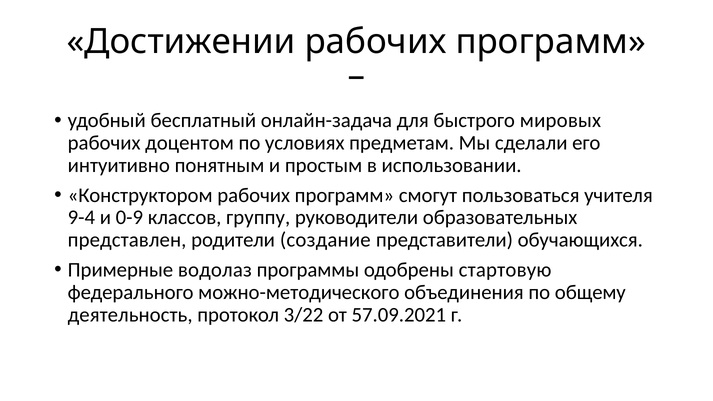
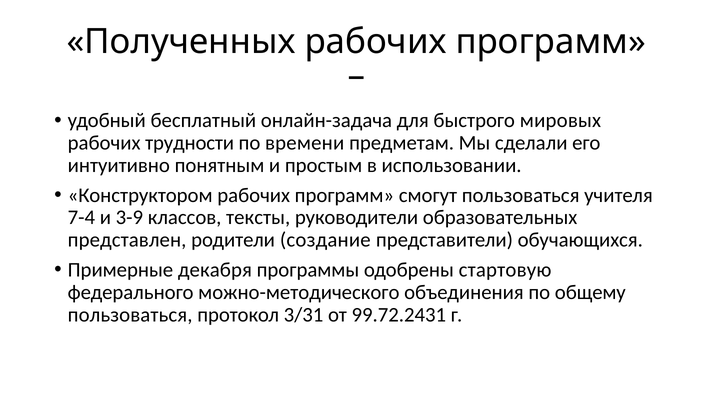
Достижении: Достижении -> Полученных (181, 42)
доцентом: доцентом -> трудности (190, 143)
условиях: условиях -> времени (305, 143)
9-4: 9-4 -> 7-4 (81, 218)
0-9: 0-9 -> 3-9 (129, 218)
группу: группу -> тексты (258, 218)
водолаз: водолаз -> декабря (215, 270)
деятельность: деятельность -> пользоваться (130, 315)
3/22: 3/22 -> 3/31 (304, 315)
57.09.2021: 57.09.2021 -> 99.72.2431 (399, 315)
